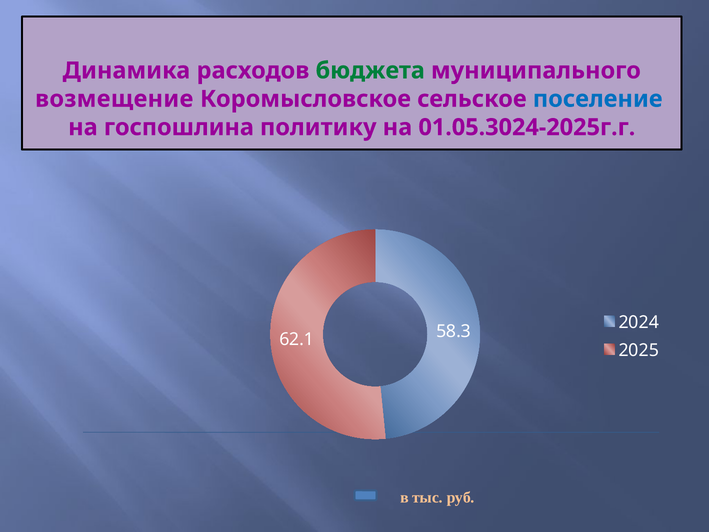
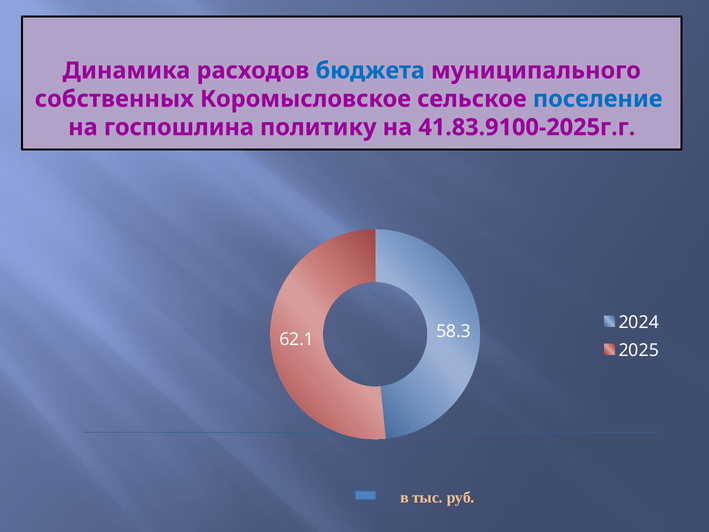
бюджета colour: green -> blue (370, 71)
возмещение: возмещение -> собственных (114, 99)
01.05.3024-2025г.г: 01.05.3024-2025г.г -> 41.83.9100-2025г.г (527, 127)
